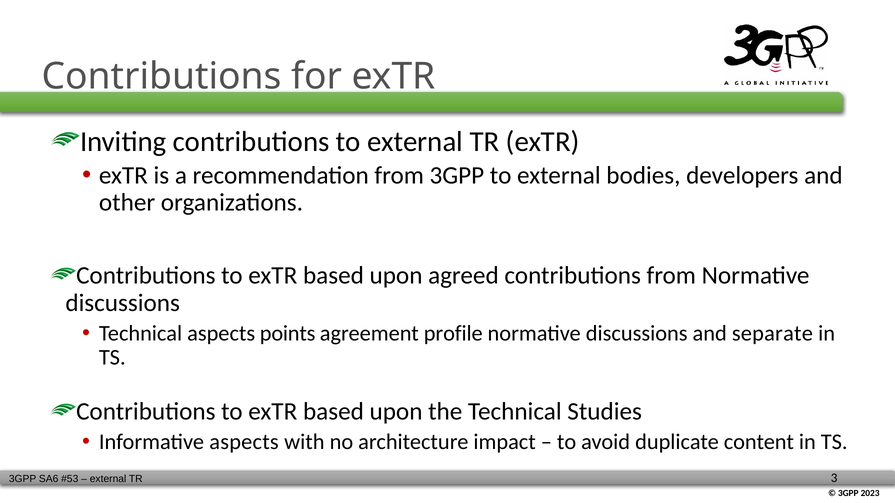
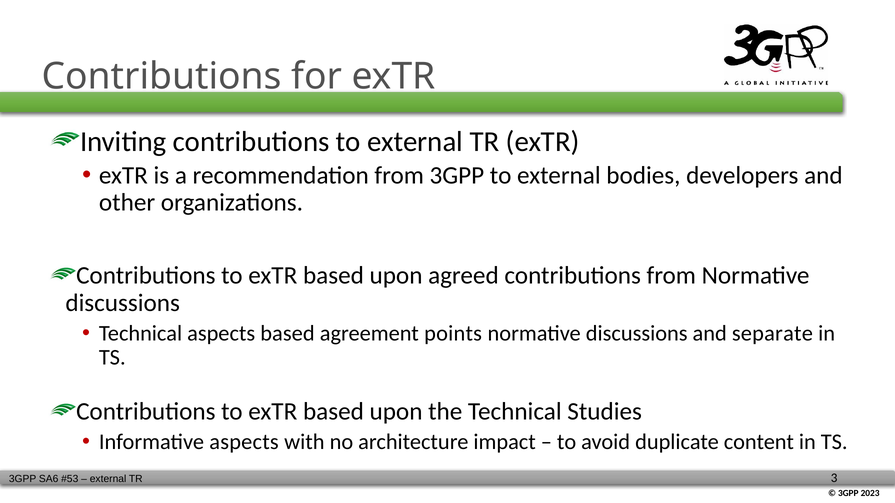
aspects points: points -> based (287, 333)
profile: profile -> points (453, 333)
